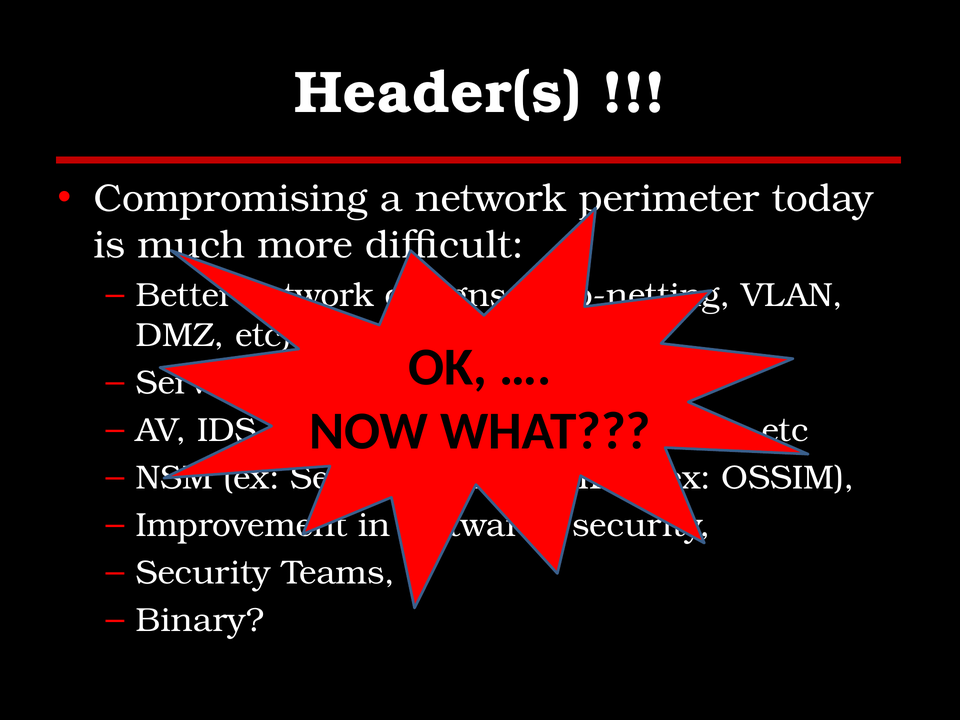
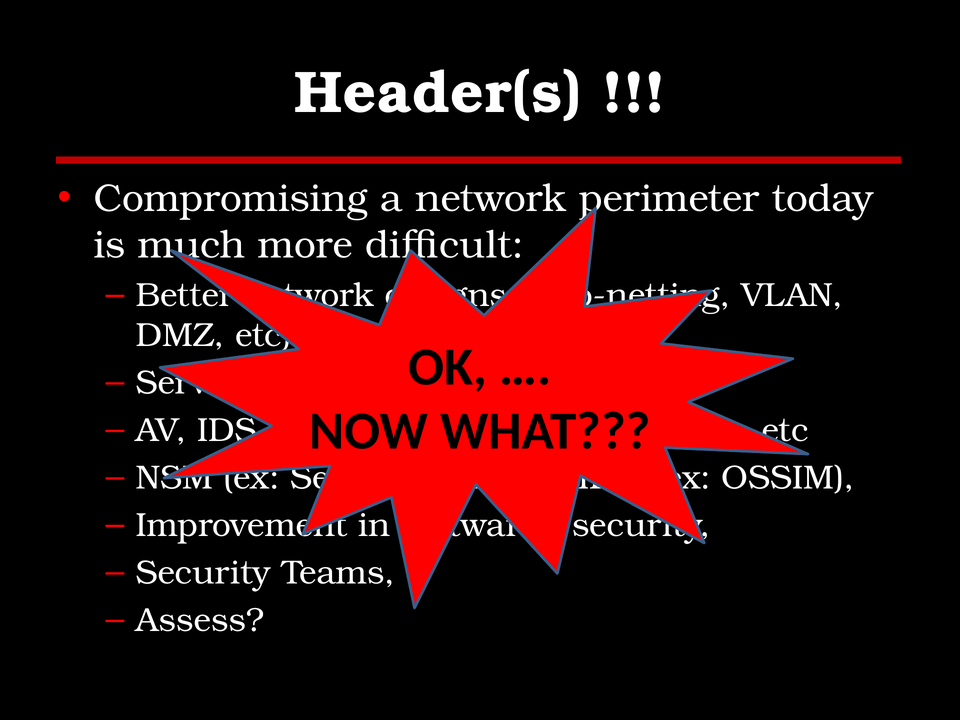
Binary: Binary -> Assess (200, 620)
